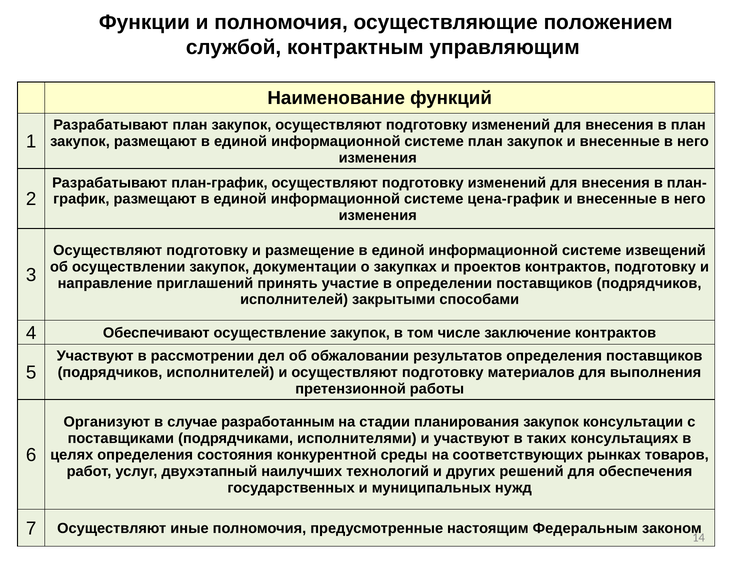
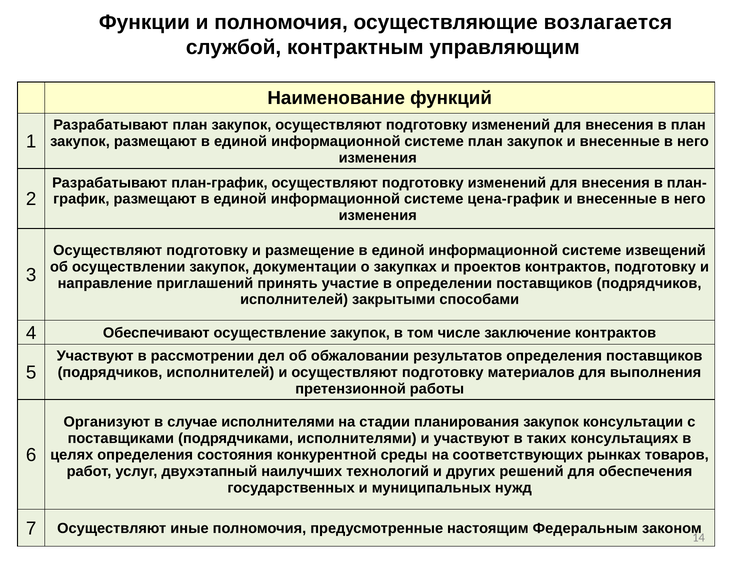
положением: положением -> возлагается (608, 23)
случае разработанным: разработанным -> исполнителями (278, 422)
